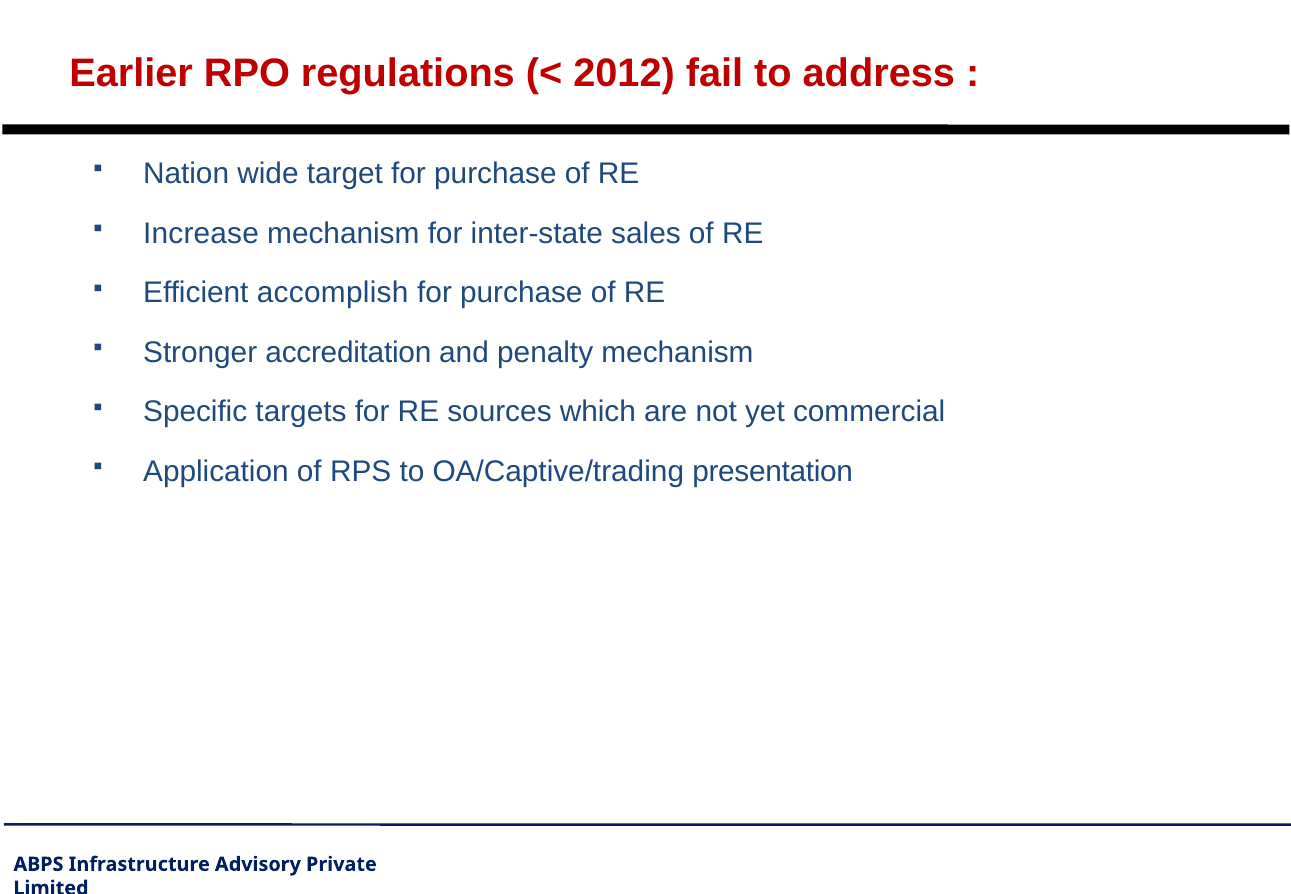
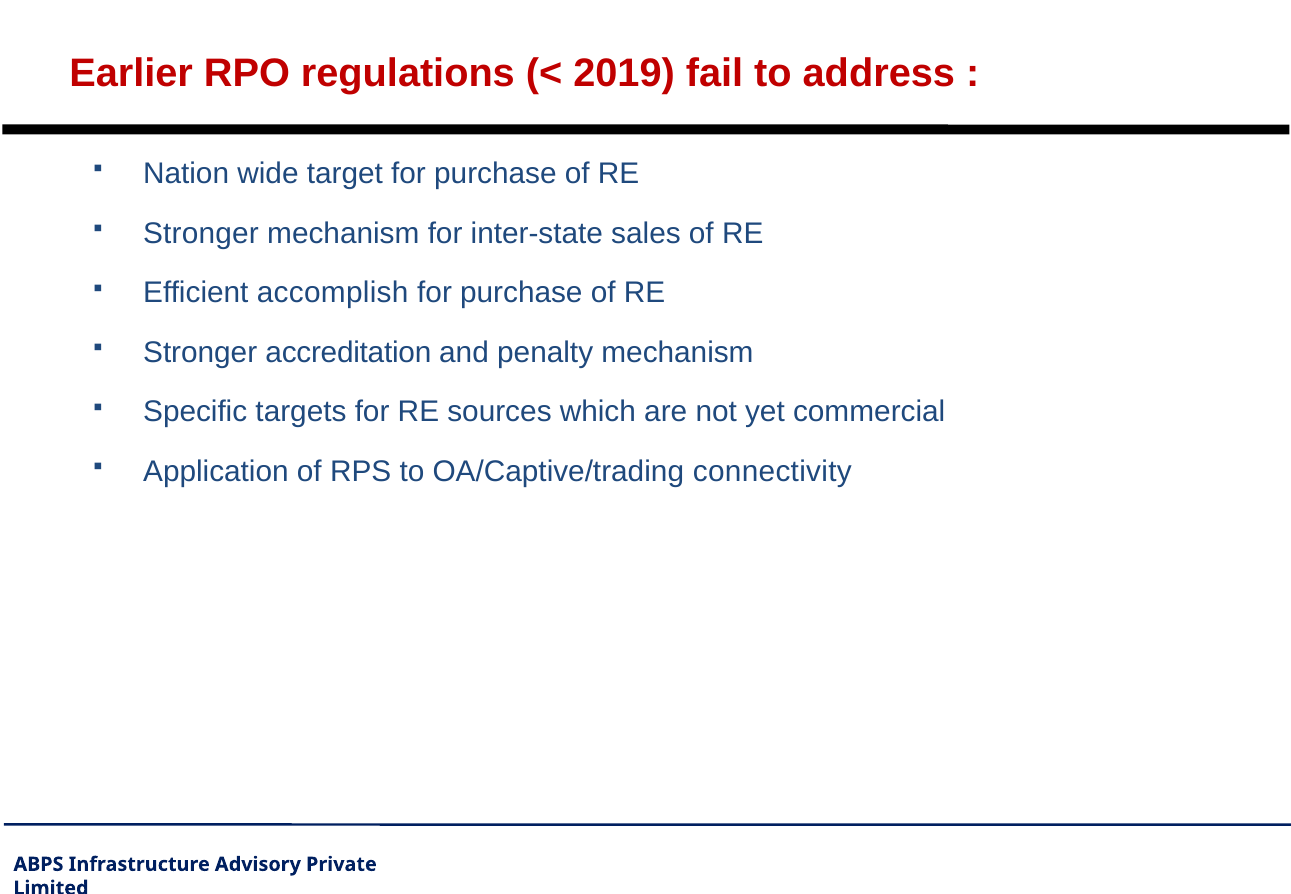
2012: 2012 -> 2019 (624, 73)
Increase: Increase -> Stronger (201, 233)
presentation: presentation -> connectivity (772, 472)
